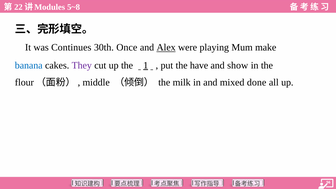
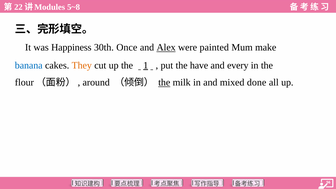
Continues: Continues -> Happiness (71, 47)
playing: playing -> painted (214, 47)
They colour: purple -> orange (82, 65)
show: show -> every (238, 65)
middle: middle -> around (96, 82)
the underline: none -> present (164, 82)
